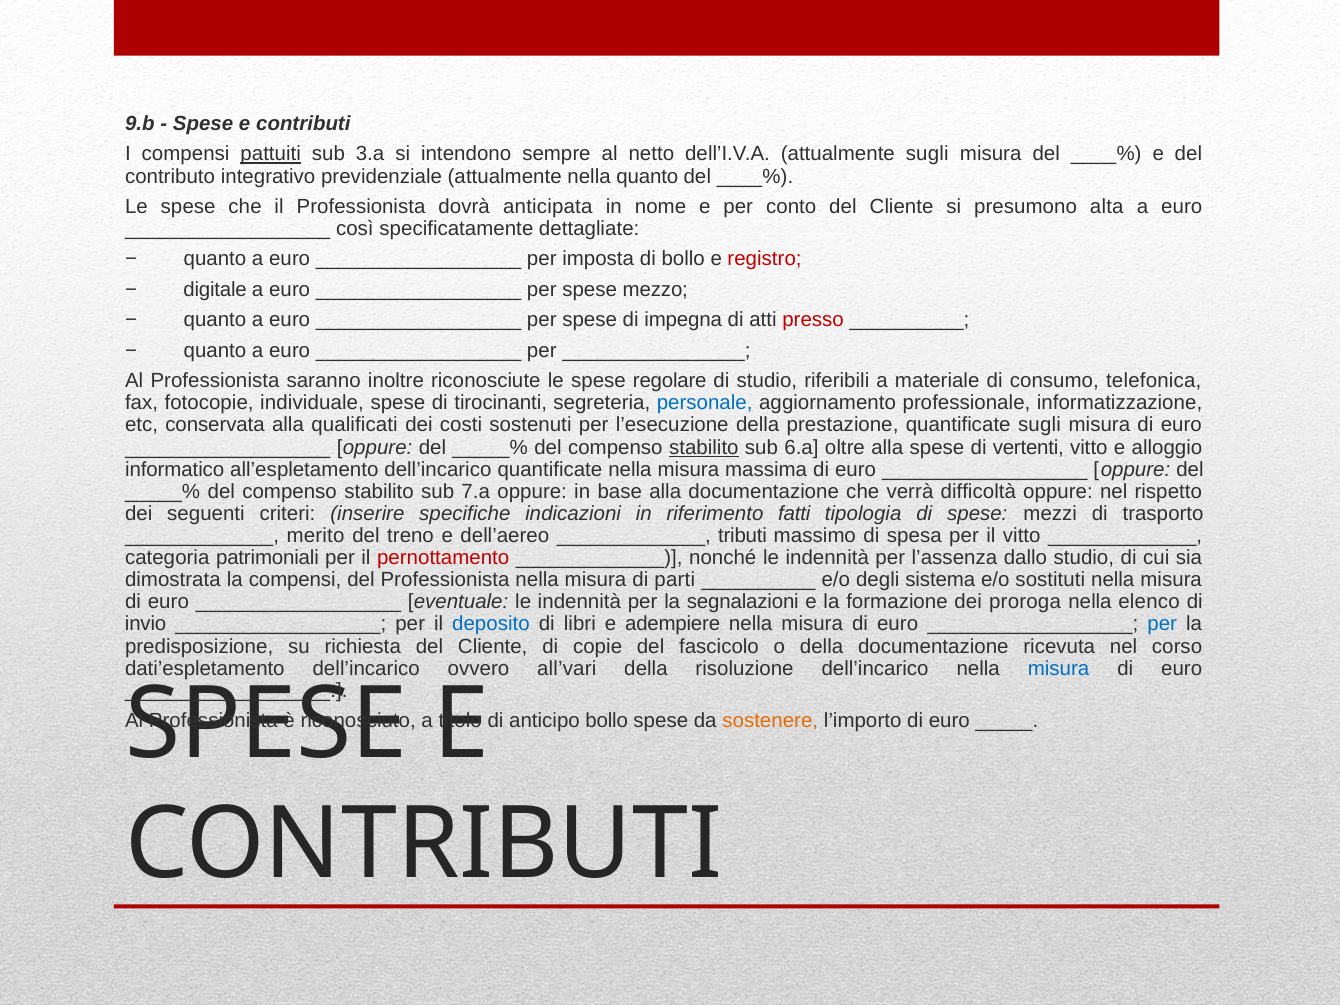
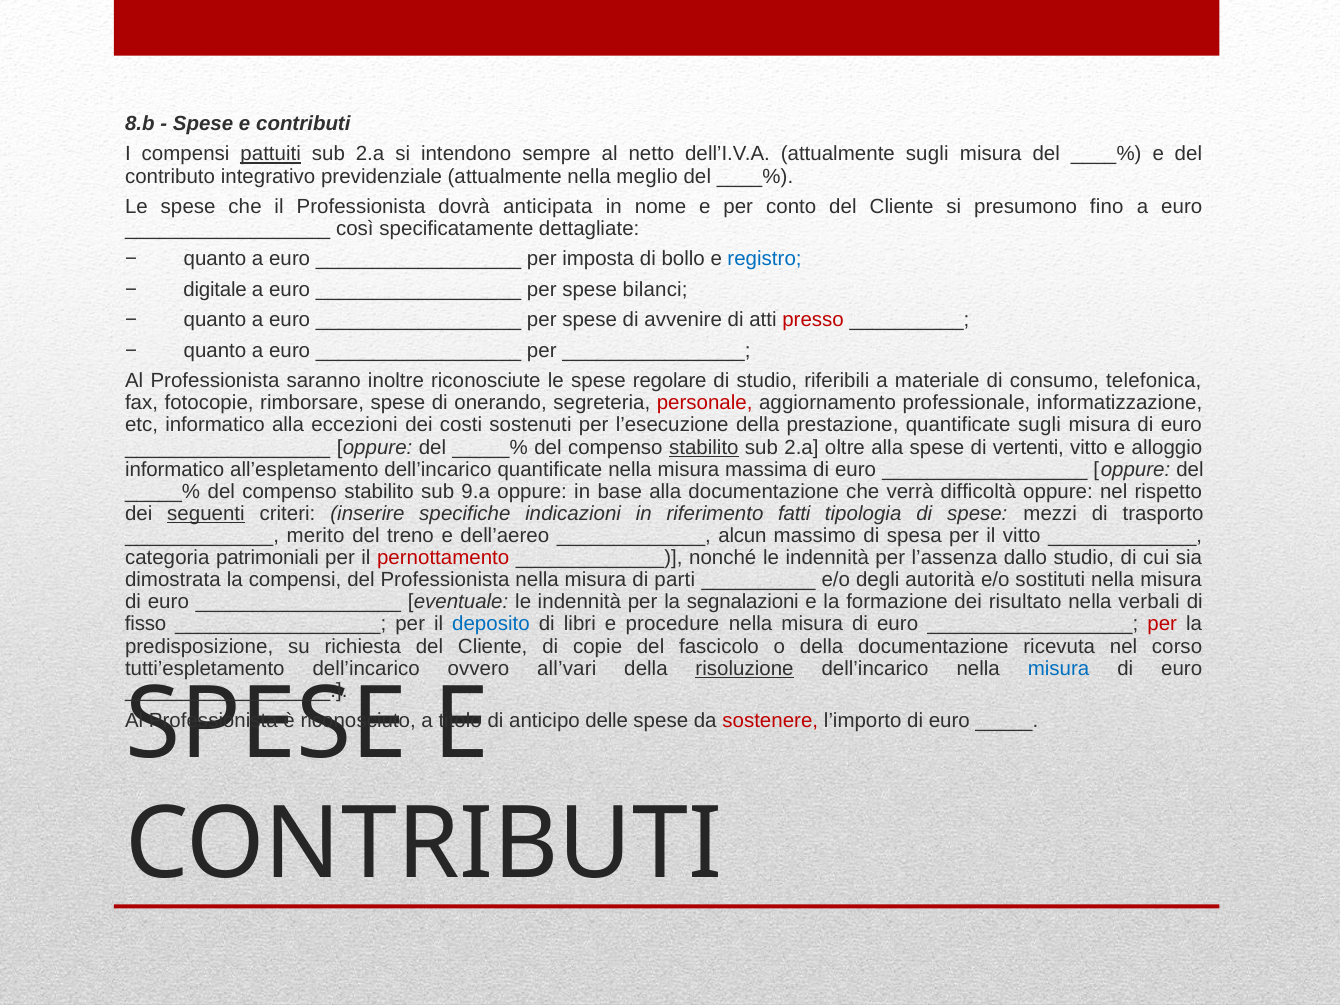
9.b: 9.b -> 8.b (140, 124)
3.a: 3.a -> 2.a (370, 154)
nella quanto: quanto -> meglio (647, 176)
alta: alta -> fino (1107, 207)
registro colour: red -> blue (765, 259)
mezzo: mezzo -> bilanci (655, 290)
impegna: impegna -> avvenire (683, 320)
individuale: individuale -> rimborsare (312, 403)
tirocinanti: tirocinanti -> onerando (501, 403)
personale colour: blue -> red (705, 403)
etc conservata: conservata -> informatico (215, 425)
qualificati: qualificati -> eccezioni (355, 425)
6.a: 6.a -> 2.a (801, 447)
7.a: 7.a -> 9.a (476, 492)
seguenti underline: none -> present (206, 514)
tributi: tributi -> alcun (742, 536)
sistema: sistema -> autorità (940, 580)
proroga: proroga -> risultato (1025, 602)
elenco: elenco -> verbali (1149, 602)
invio: invio -> fisso (146, 624)
adempiere: adempiere -> procedure (672, 624)
per colour: blue -> red (1162, 624)
dati’espletamento: dati’espletamento -> tutti’espletamento (205, 668)
risoluzione underline: none -> present (745, 668)
anticipo bollo: bollo -> delle (607, 721)
sostenere colour: orange -> red (770, 721)
